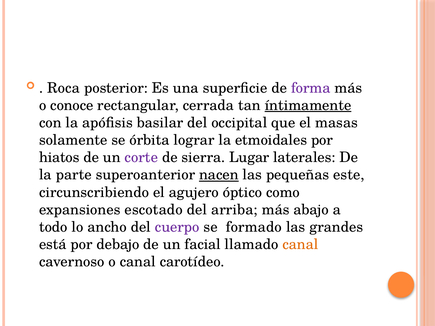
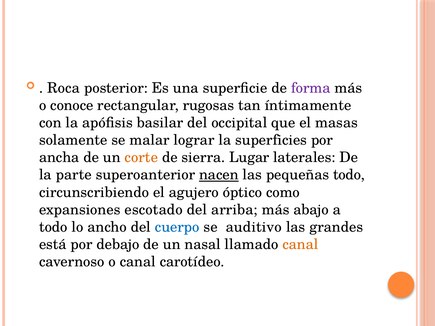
cerrada: cerrada -> rugosas (208, 105)
íntimamente underline: present -> none (308, 105)
órbita: órbita -> malar (150, 140)
etmoidales: etmoidales -> superficies (271, 140)
hiatos: hiatos -> ancha (59, 158)
corte colour: purple -> orange (141, 158)
pequeñas este: este -> todo (349, 175)
cuerpo colour: purple -> blue (177, 227)
formado: formado -> auditivo (254, 227)
facial: facial -> nasal (203, 245)
